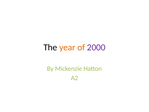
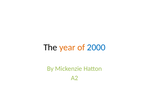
2000 colour: purple -> blue (96, 47)
